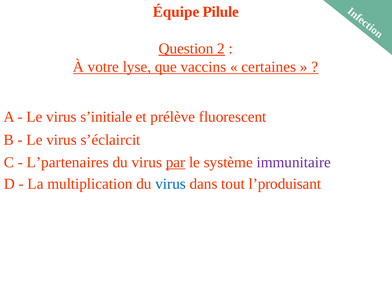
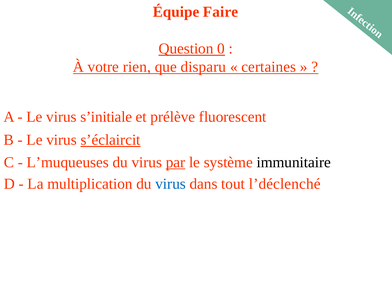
Pilule: Pilule -> Faire (221, 12)
2: 2 -> 0 (221, 49)
lyse: lyse -> rien (137, 67)
vaccins: vaccins -> disparu (203, 67)
s’éclaircit underline: none -> present (110, 140)
L’partenaires: L’partenaires -> L’muqueuses (68, 162)
immunitaire colour: purple -> black (294, 162)
l’produisant: l’produisant -> l’déclenché (285, 184)
